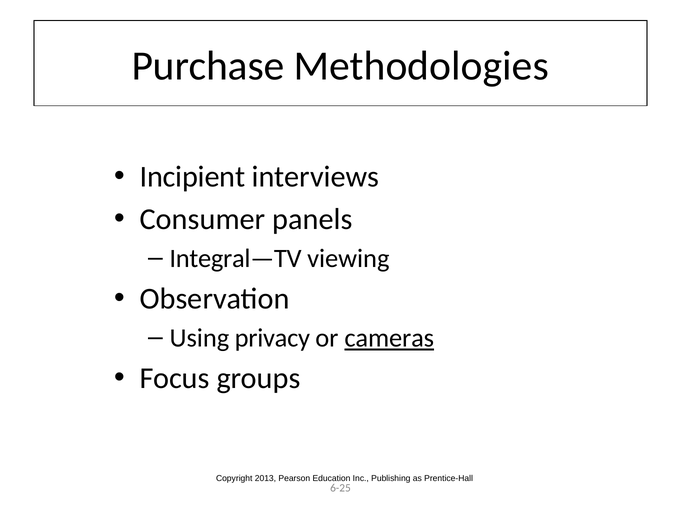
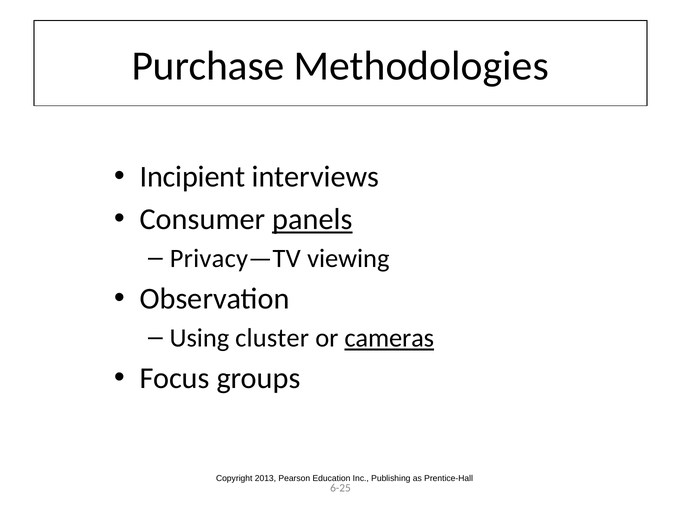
panels underline: none -> present (312, 219)
Integral—TV: Integral—TV -> Privacy—TV (235, 258)
privacy: privacy -> cluster (272, 338)
